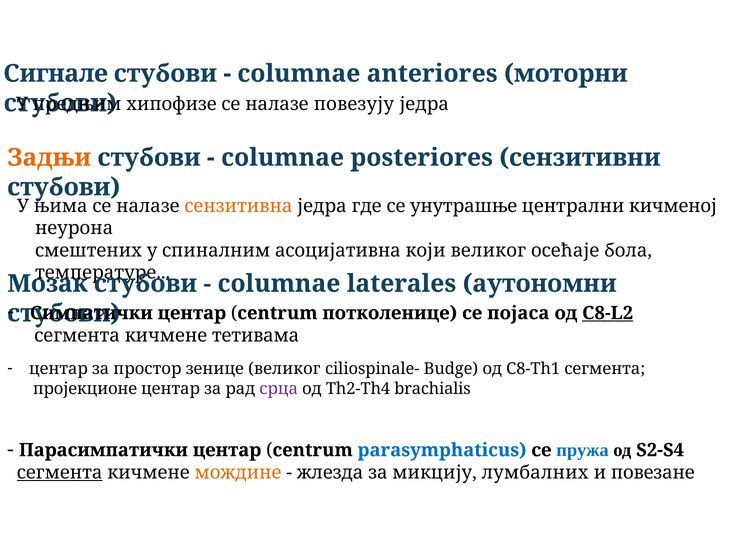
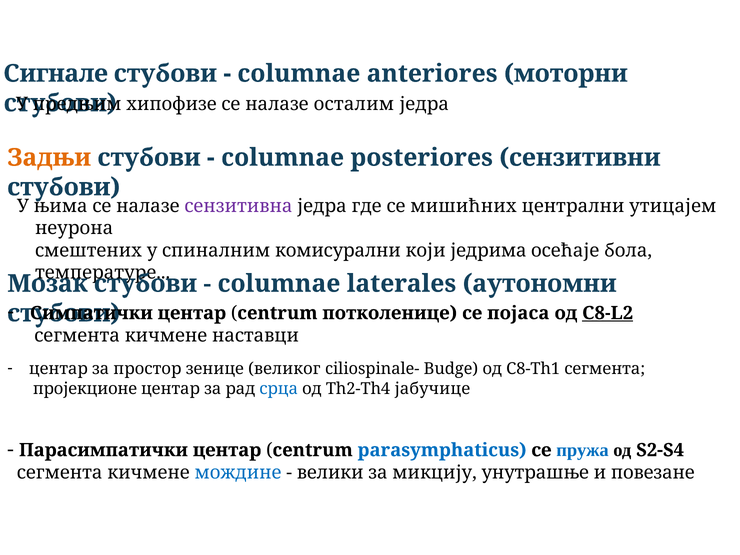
повезују: повезују -> осталим (354, 104)
сензитивна colour: orange -> purple (238, 206)
унутрашње: унутрашње -> мишићних (463, 206)
кичменој: кичменој -> утицајем (673, 206)
асоцијативна: асоцијативна -> комисурални (338, 251)
који великог: великог -> једрима (488, 251)
тетивама: тетивама -> наставци (256, 336)
срца colour: purple -> blue (279, 389)
brachialis: brachialis -> јабучице (432, 389)
сегмента underline: present -> none (60, 473)
мождине colour: orange -> blue (238, 473)
жлезда: жлезда -> велики (330, 473)
лумбалних: лумбалних -> унутрашње (535, 473)
